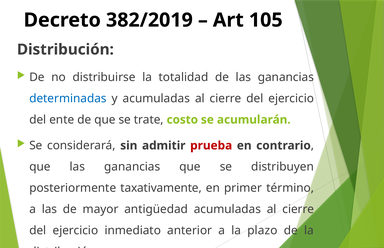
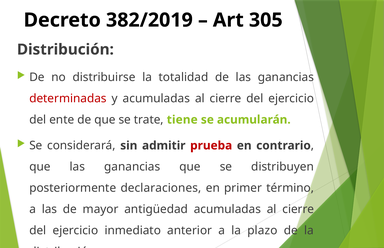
105: 105 -> 305 (266, 20)
determinadas colour: blue -> red (68, 98)
costo: costo -> tiene (182, 120)
taxativamente: taxativamente -> declaraciones (161, 188)
